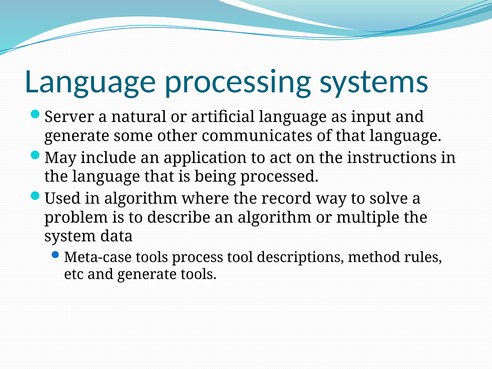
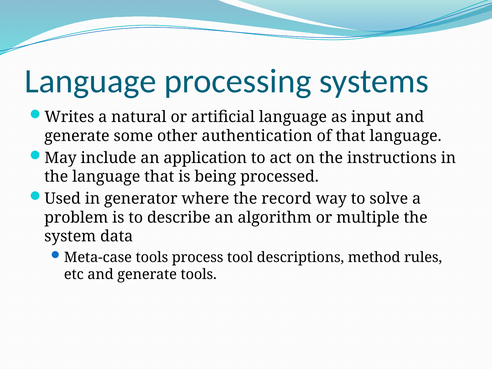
Server: Server -> Writes (69, 117)
communicates: communicates -> authentication (257, 136)
in algorithm: algorithm -> generator (141, 199)
